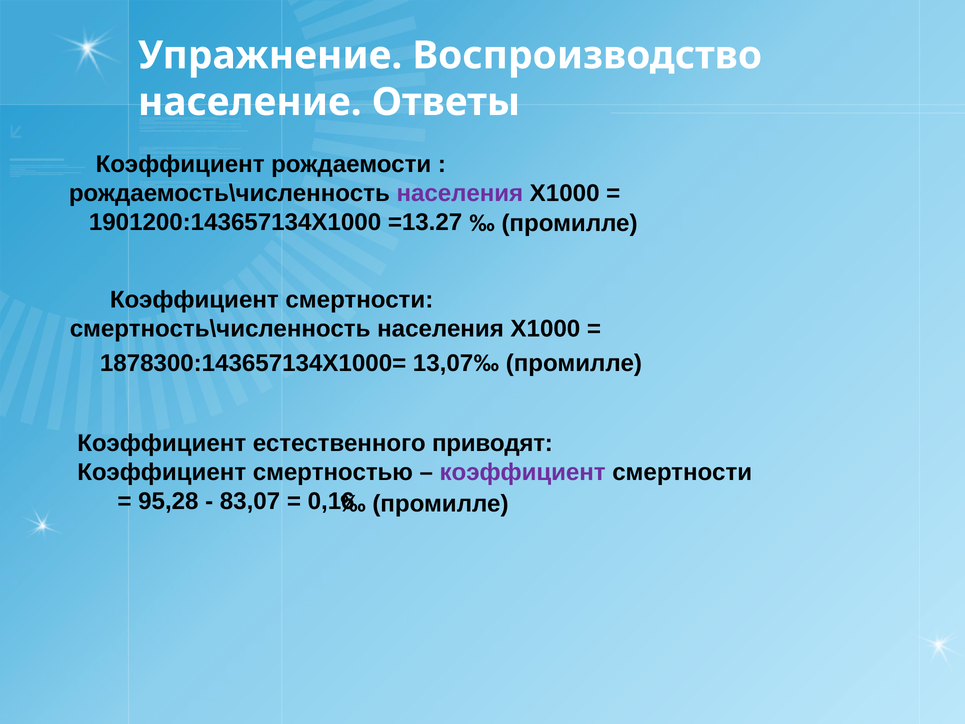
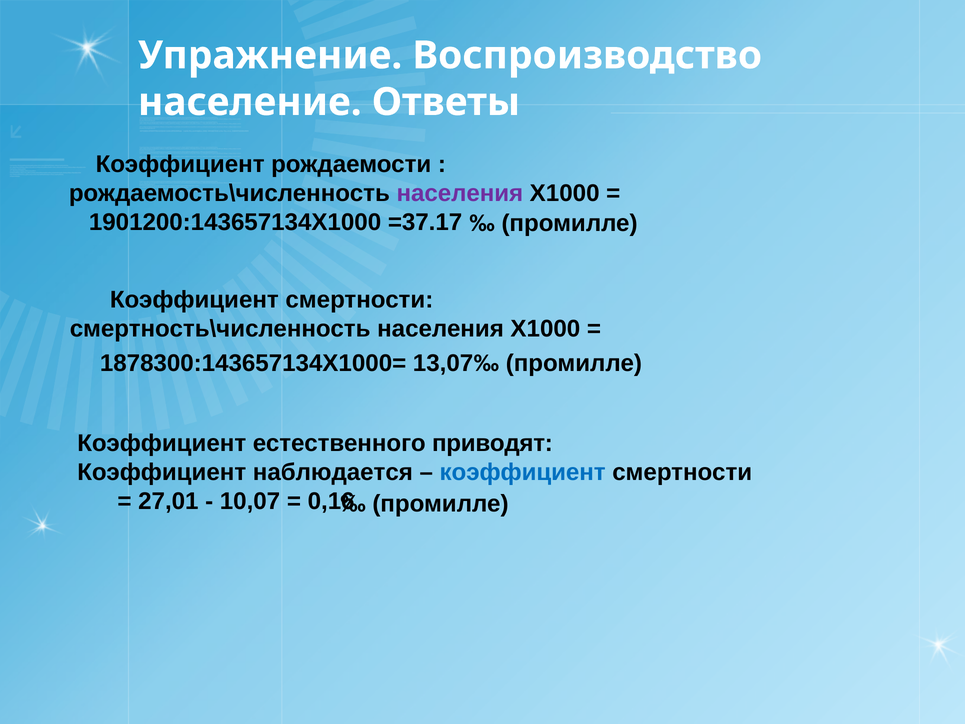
=13.27: =13.27 -> =37.17 (425, 222)
смертностью: смертностью -> наблюдается (333, 472)
коэффициент colour: purple -> blue (523, 472)
95,28: 95,28 -> 27,01 (168, 501)
83,07: 83,07 -> 10,07 (250, 501)
